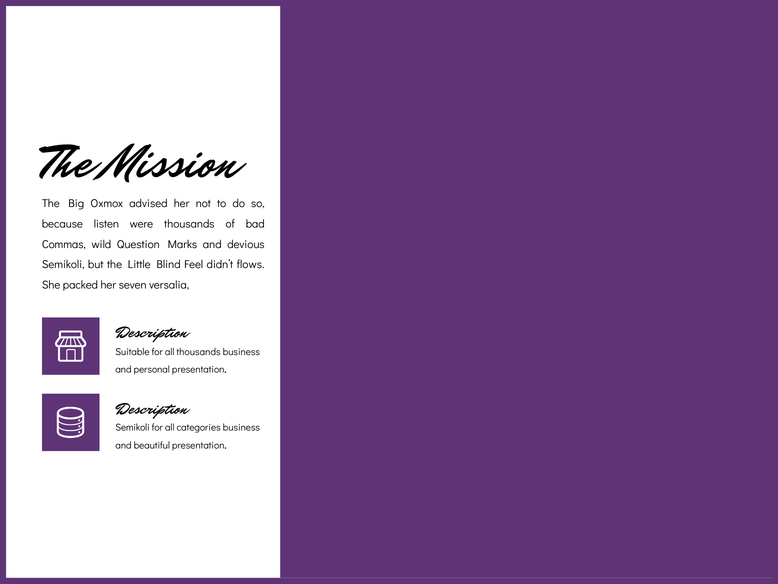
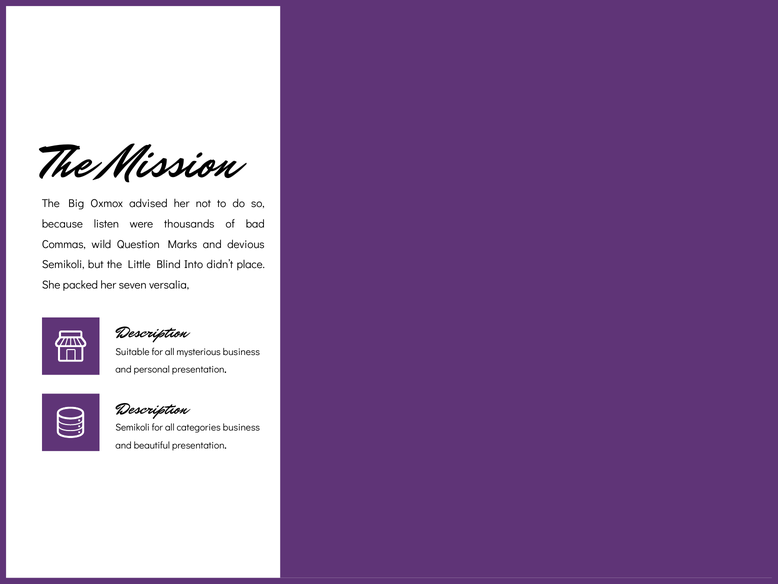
Feel: Feel -> Into (194, 265)
flows: flows -> place (251, 265)
all thousands: thousands -> mysterious (199, 352)
